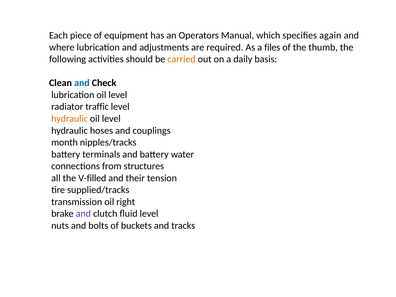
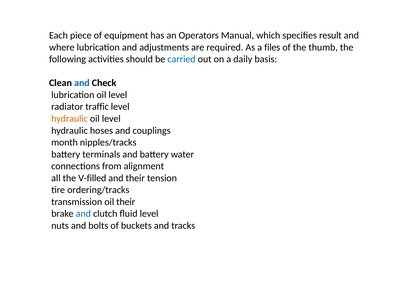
again: again -> result (330, 35)
carried colour: orange -> blue (181, 59)
structures: structures -> alignment (144, 166)
supplied/tracks: supplied/tracks -> ordering/tracks (98, 190)
oil right: right -> their (126, 202)
and colour: purple -> blue (83, 214)
